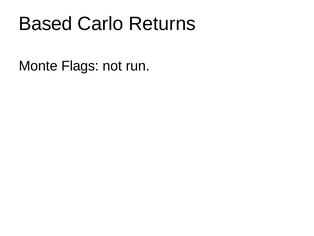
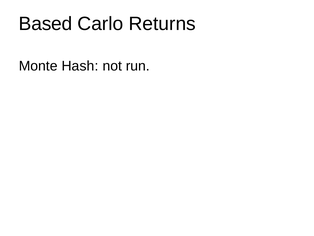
Flags: Flags -> Hash (80, 66)
